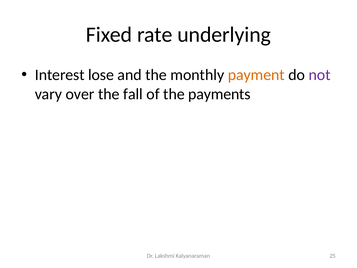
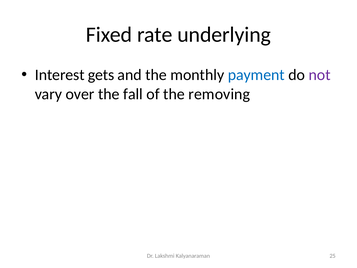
lose: lose -> gets (101, 75)
payment colour: orange -> blue (256, 75)
payments: payments -> removing (219, 94)
